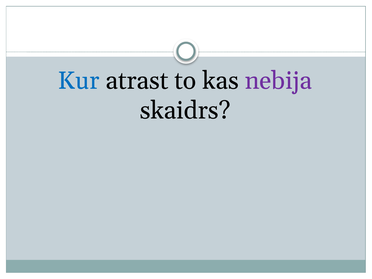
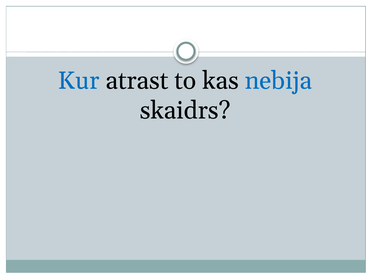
nebija colour: purple -> blue (278, 81)
